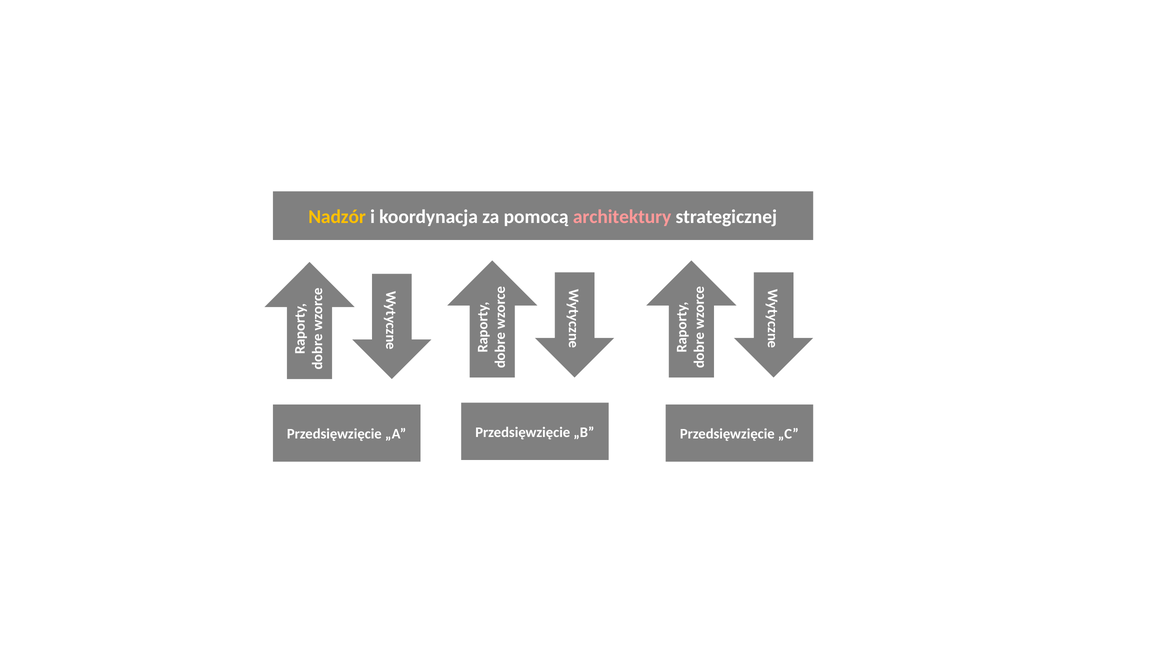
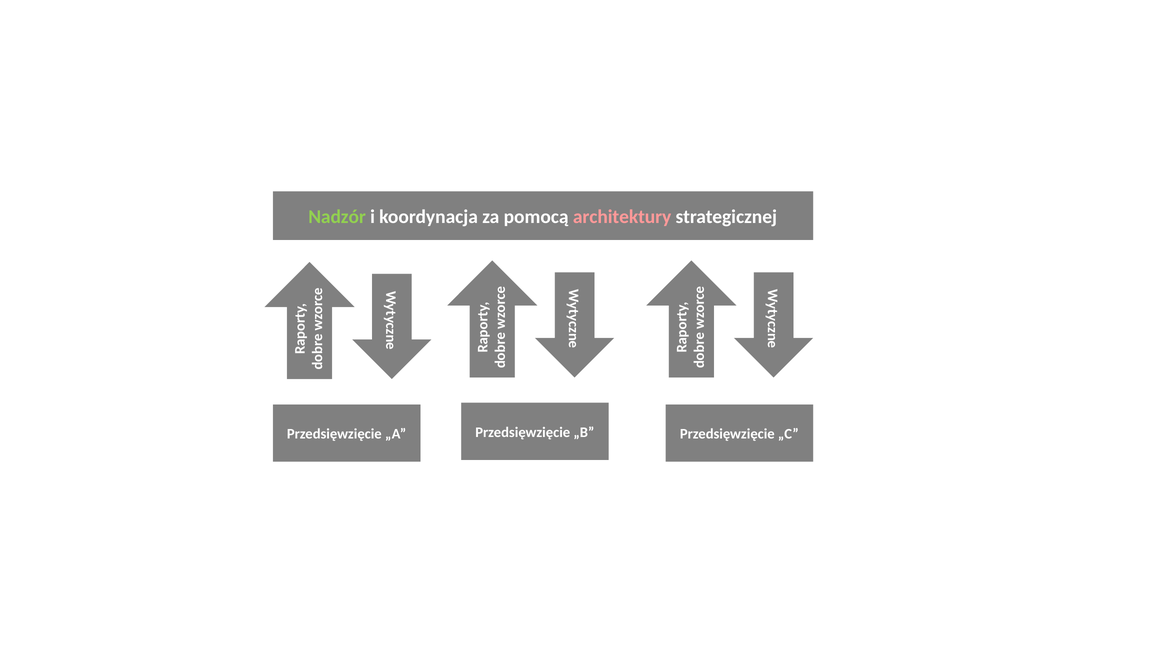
Nadzór colour: yellow -> light green (337, 217)
